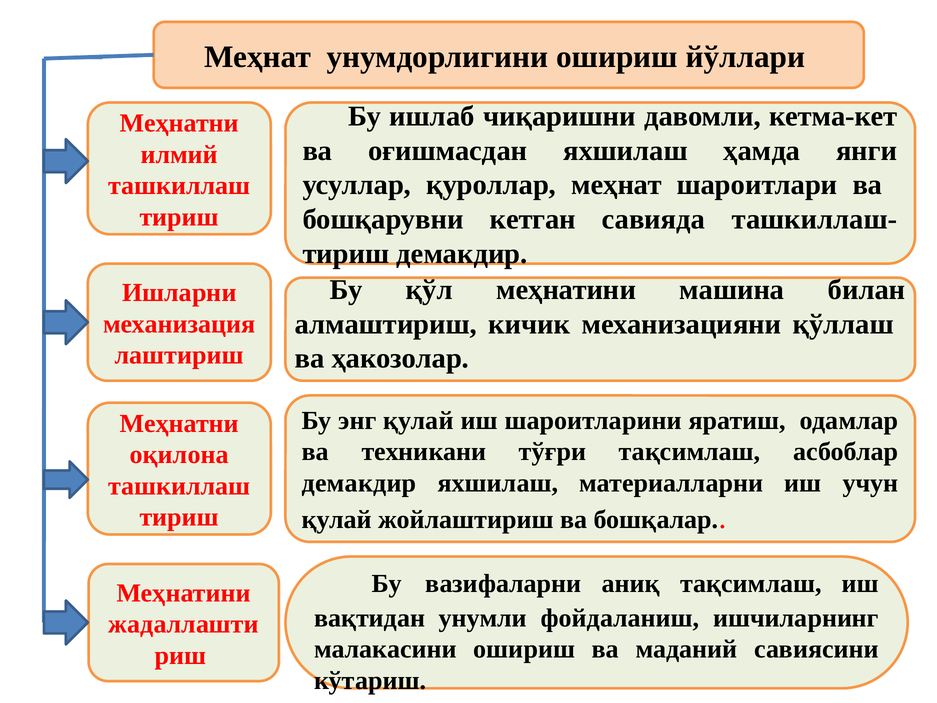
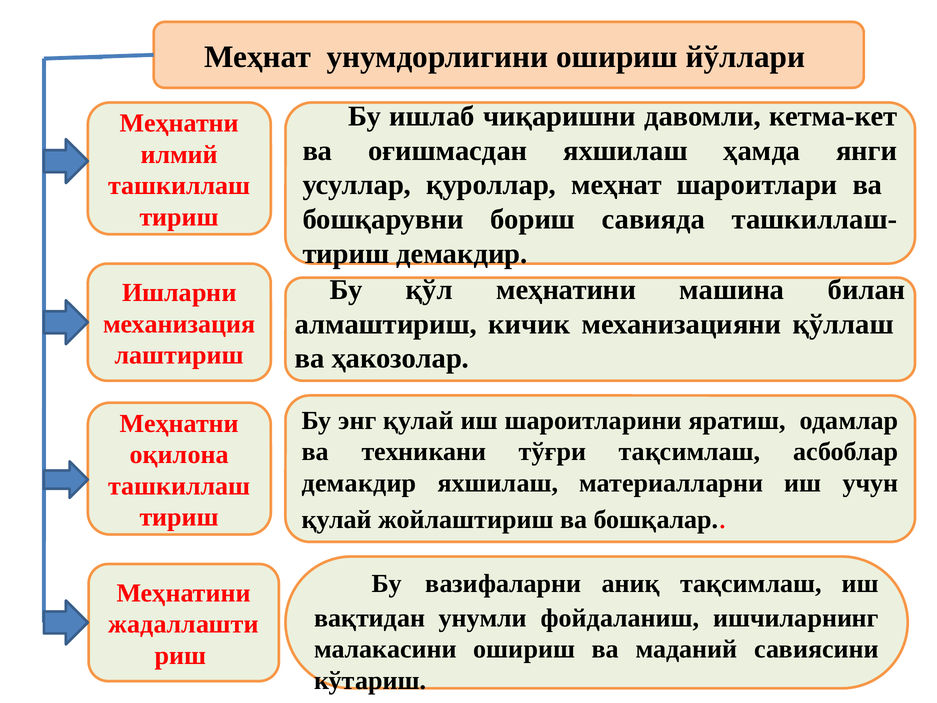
кетган: кетган -> бориш (533, 219)
